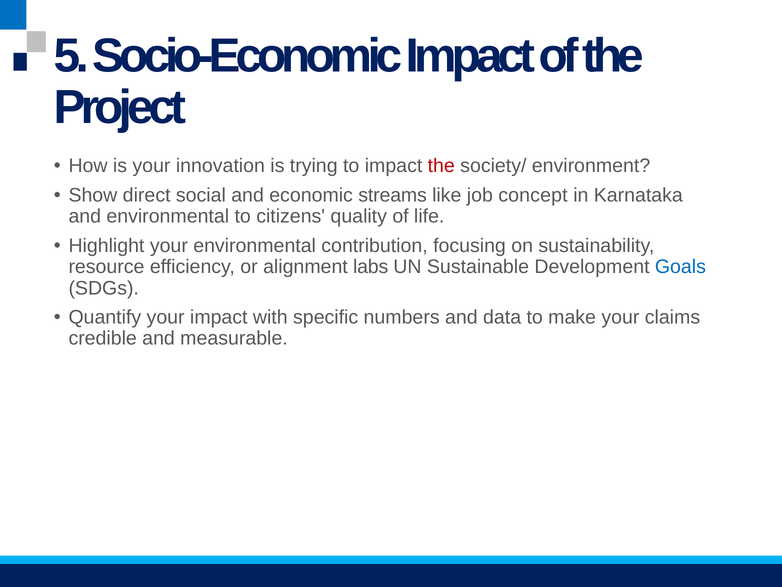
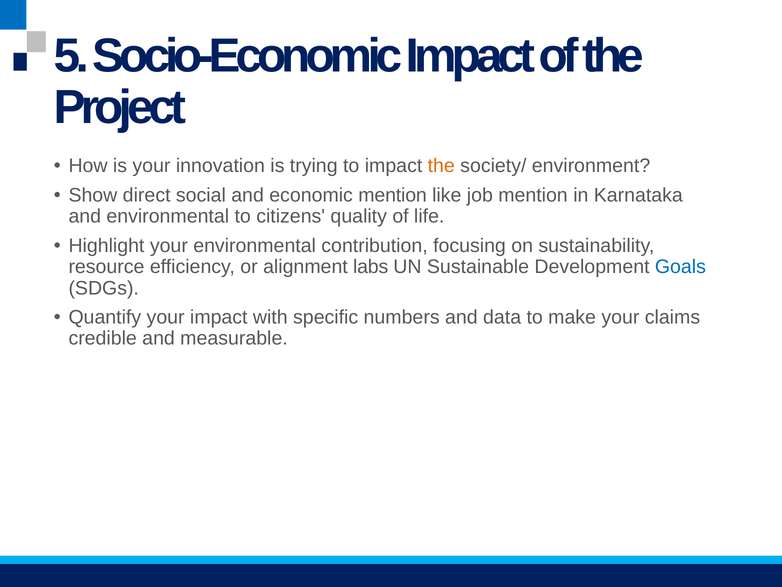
the colour: red -> orange (441, 166)
economic streams: streams -> mention (393, 195)
job concept: concept -> mention (533, 195)
